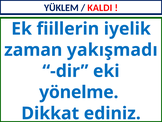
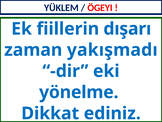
KALDI: KALDI -> ÖGEYI (100, 8)
iyelik: iyelik -> dışarı (127, 29)
